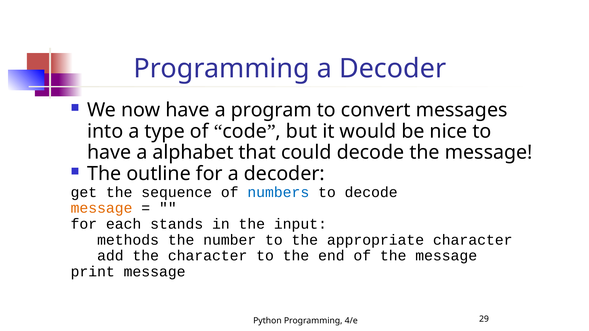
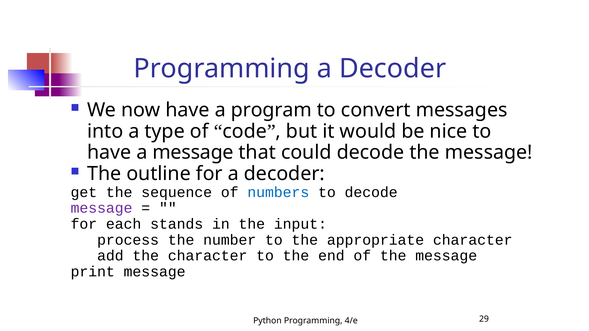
a alphabet: alphabet -> message (193, 153)
message colour: orange -> purple (102, 208)
methods: methods -> process (128, 240)
